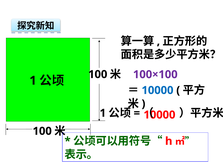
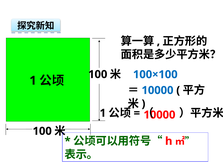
100×100 colour: purple -> blue (155, 75)
